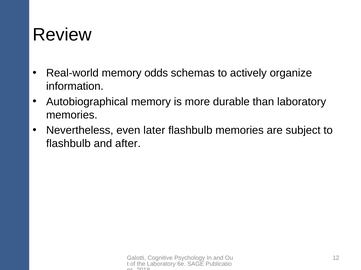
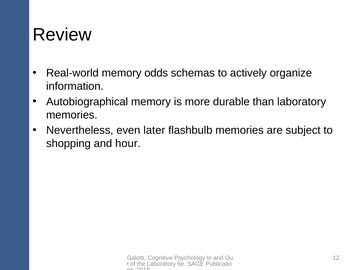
flashbulb: flashbulb -> shopping (68, 144)
after: after -> hour (128, 144)
